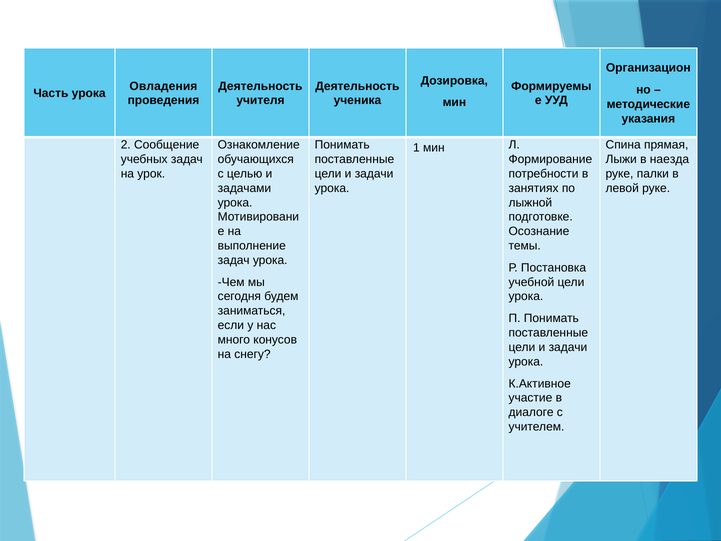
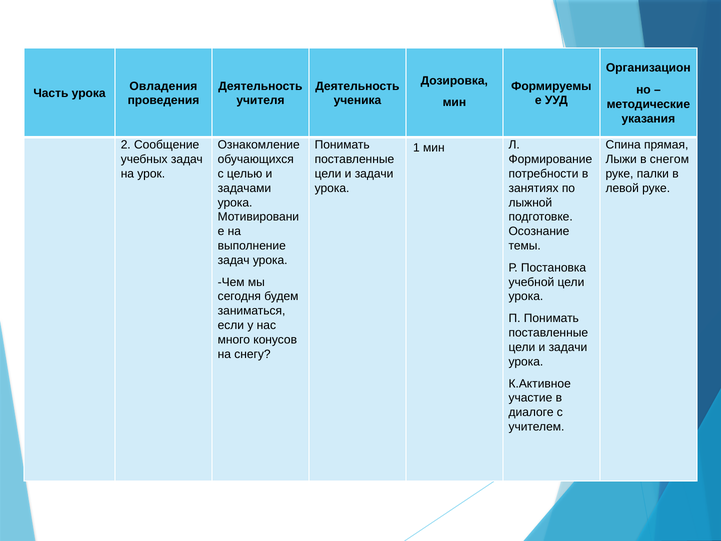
наезда: наезда -> снегом (669, 159)
